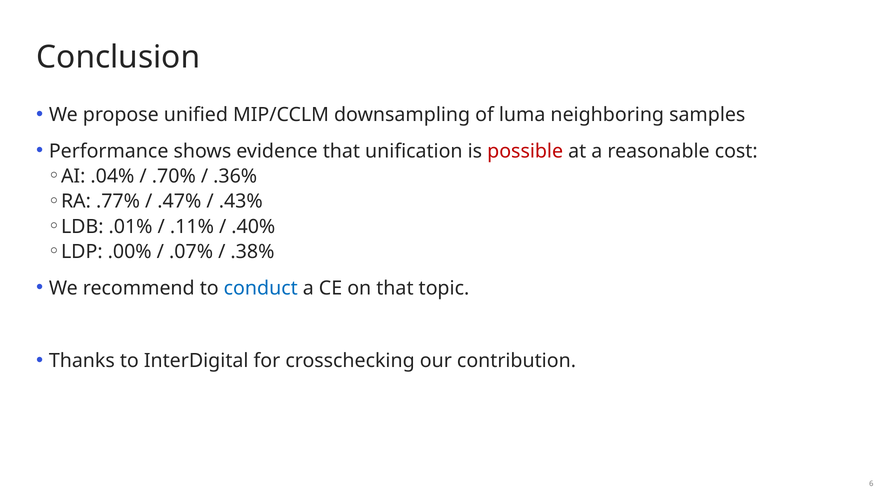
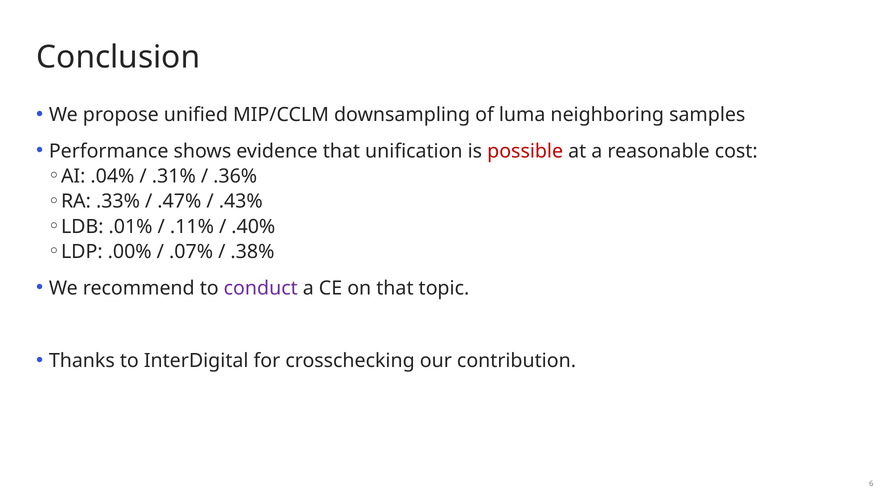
.70%: .70% -> .31% (174, 176)
.77%: .77% -> .33% (118, 201)
conduct colour: blue -> purple (261, 288)
